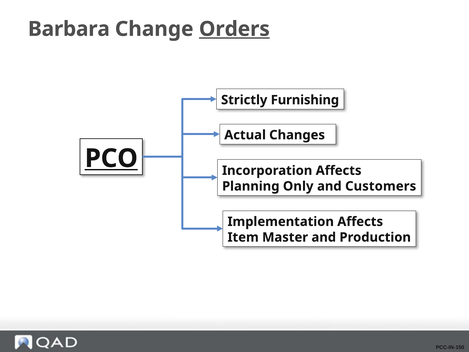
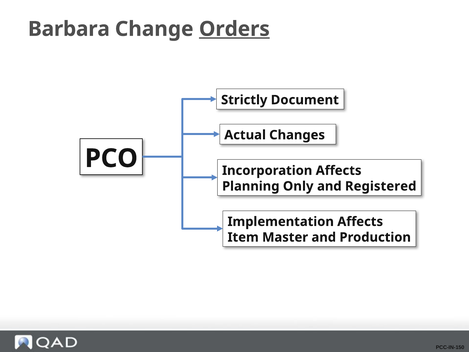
Furnishing: Furnishing -> Document (305, 100)
PCO underline: present -> none (111, 158)
Customers: Customers -> Registered (381, 186)
